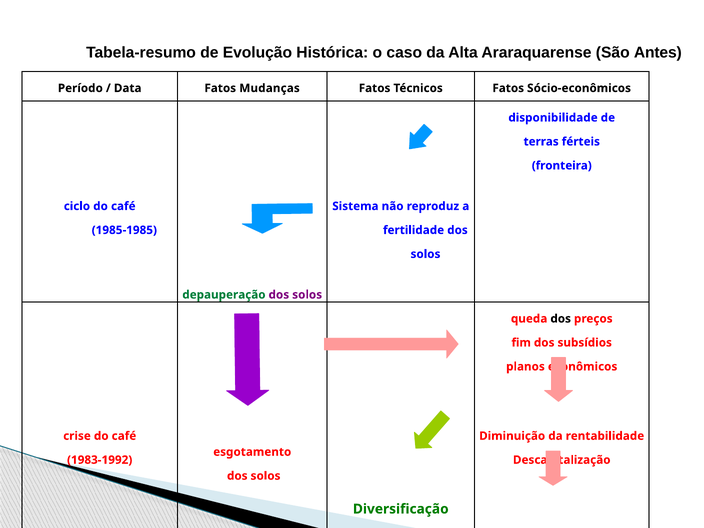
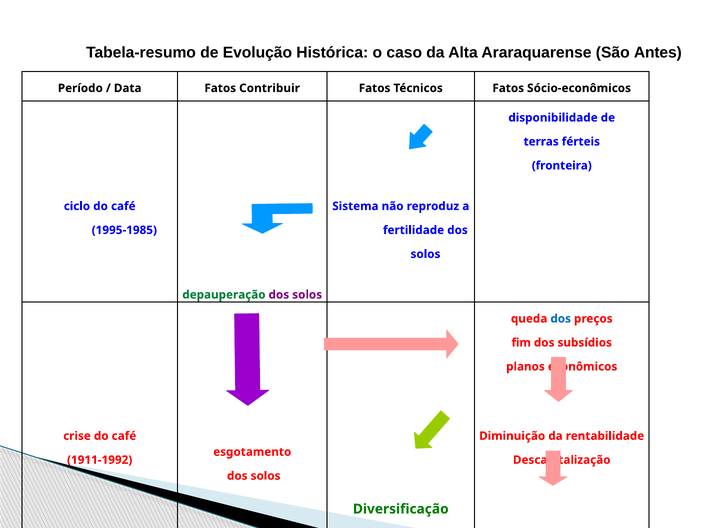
Mudanças: Mudanças -> Contribuir (270, 88)
1985-1985: 1985-1985 -> 1995-1985 (124, 230)
dos colour: black -> blue (561, 319)
1983-1992: 1983-1992 -> 1911-1992 (100, 460)
